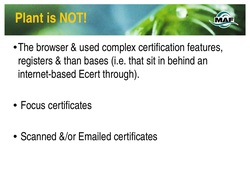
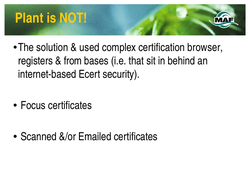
browser: browser -> solution (52, 47)
features: features -> browser (205, 47)
than: than -> from (73, 61)
through: through -> security (121, 74)
